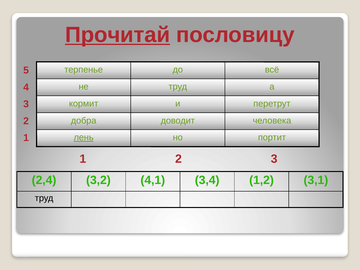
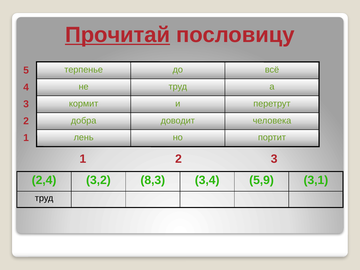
лень underline: present -> none (84, 137)
4,1: 4,1 -> 8,3 (153, 180)
1,2: 1,2 -> 5,9 (262, 180)
